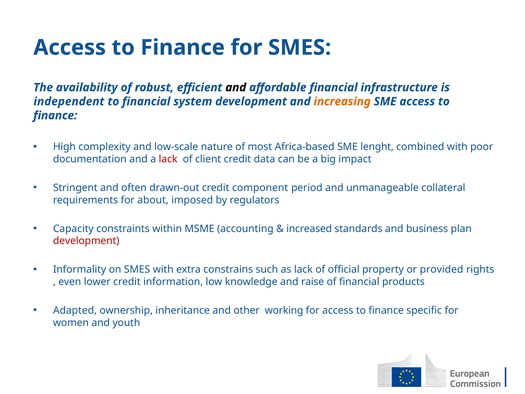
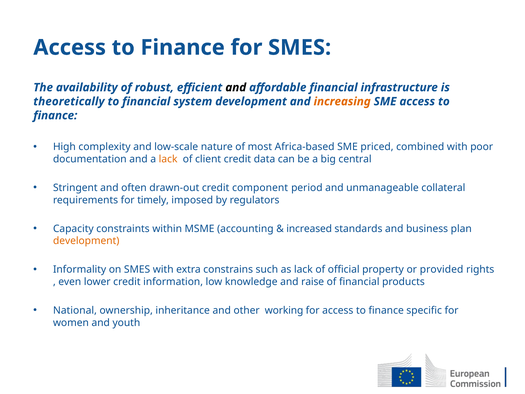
independent: independent -> theoretically (69, 101)
lenght: lenght -> priced (377, 147)
lack colour: red -> orange (168, 159)
impact: impact -> central (355, 159)
about: about -> timely (153, 200)
development colour: red -> orange (86, 241)
Adapted: Adapted -> National (75, 310)
